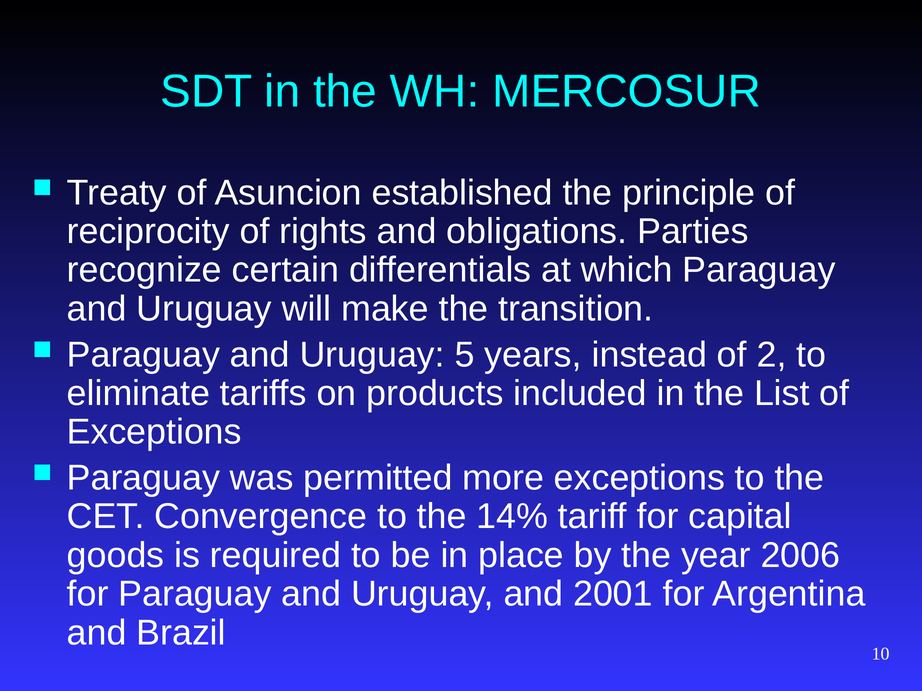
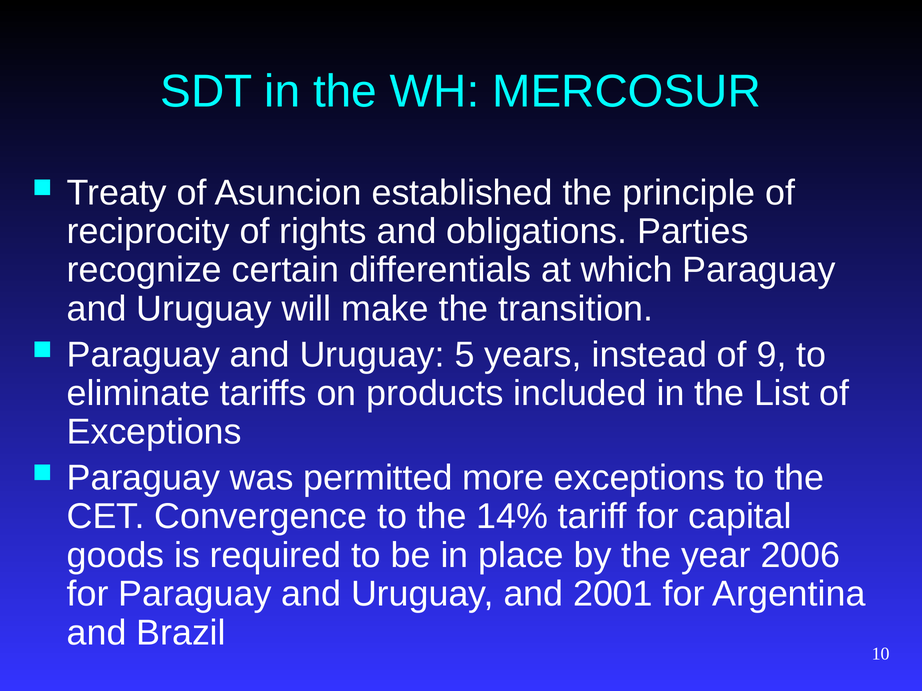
2: 2 -> 9 (772, 355)
